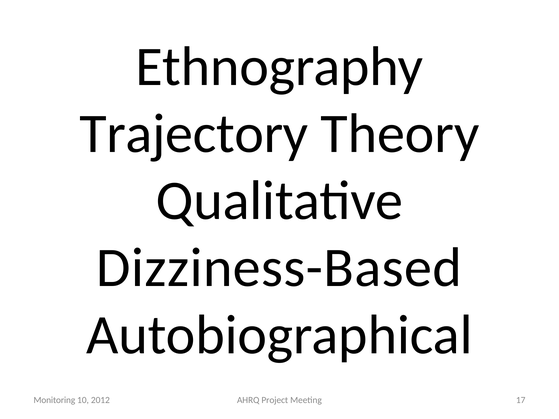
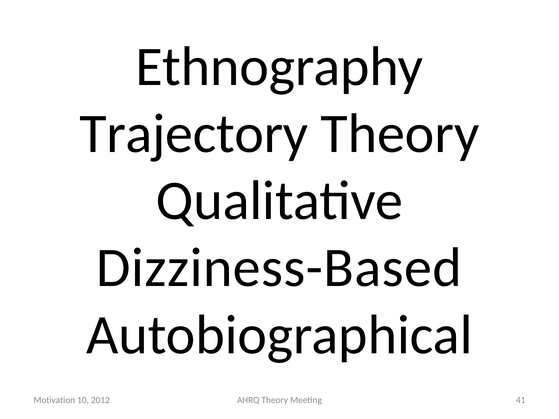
Monitoring: Monitoring -> Motivation (54, 400)
AHRQ Project: Project -> Theory (275, 400)
17: 17 -> 41 (521, 400)
